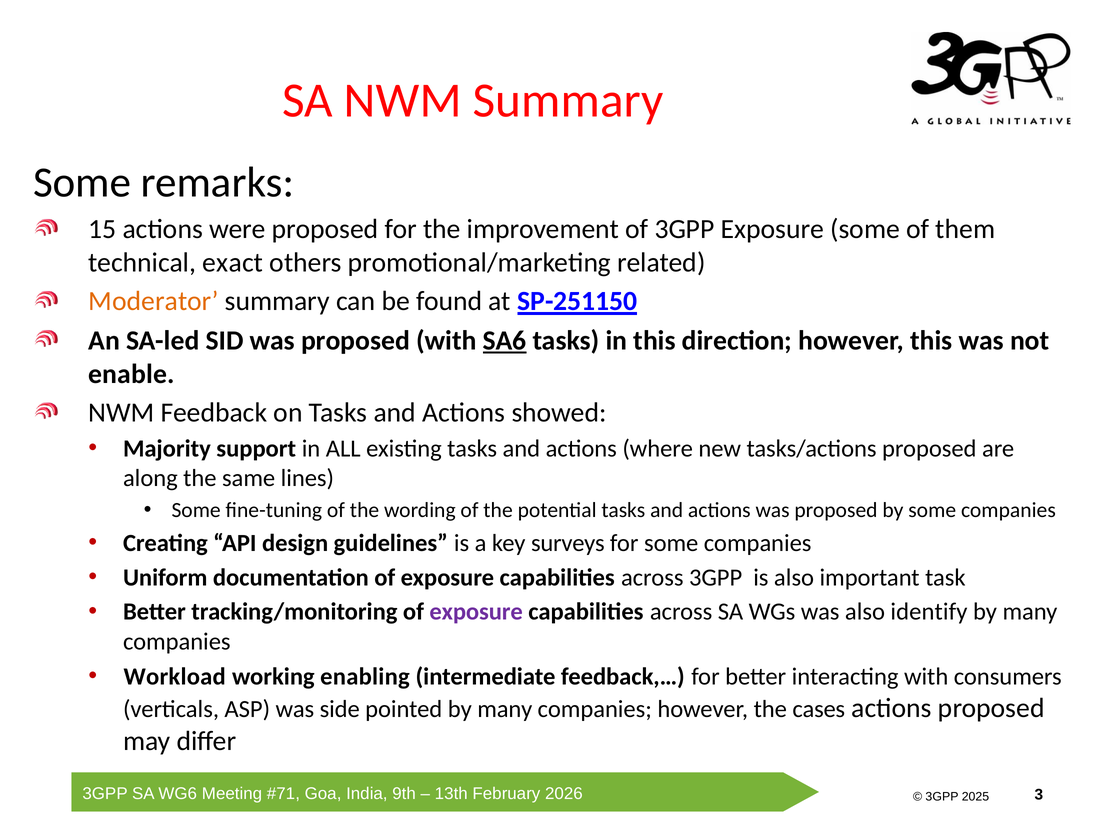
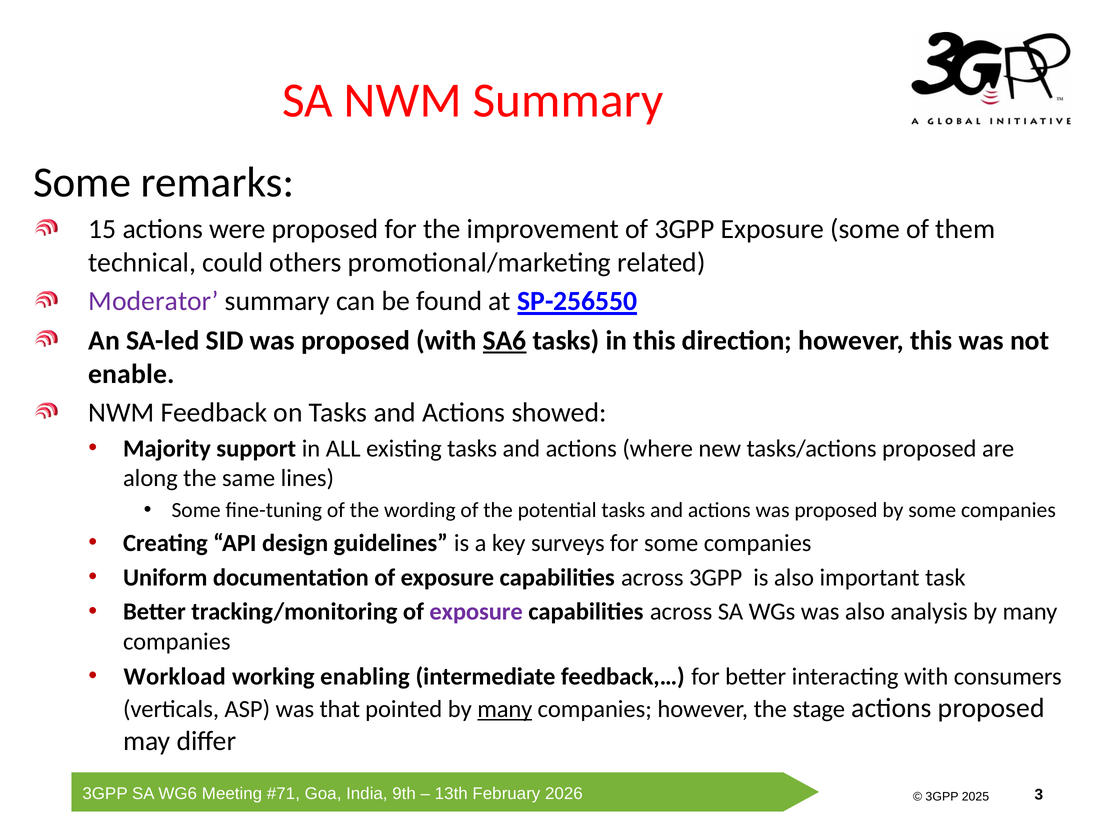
exact: exact -> could (233, 263)
Moderator colour: orange -> purple (153, 301)
SP-251150: SP-251150 -> SP-256550 (577, 301)
identify: identify -> analysis (929, 612)
side: side -> that (340, 709)
many underline: none -> present (505, 709)
cases: cases -> stage (819, 709)
